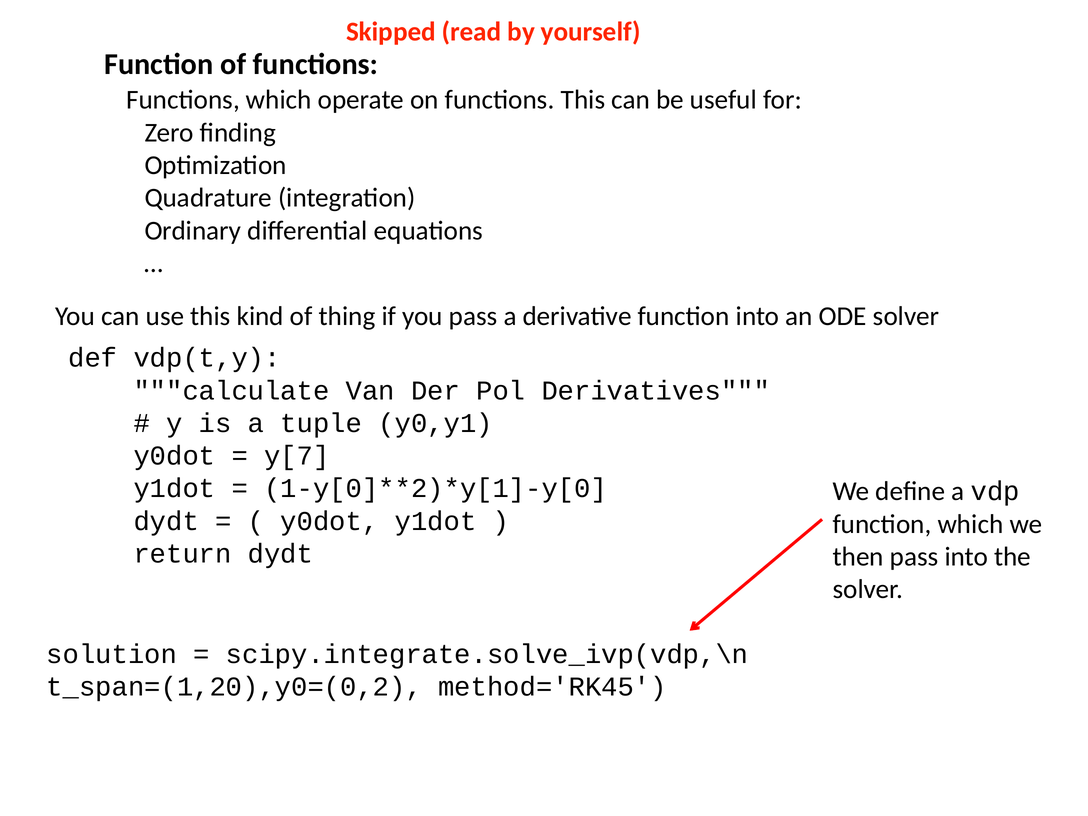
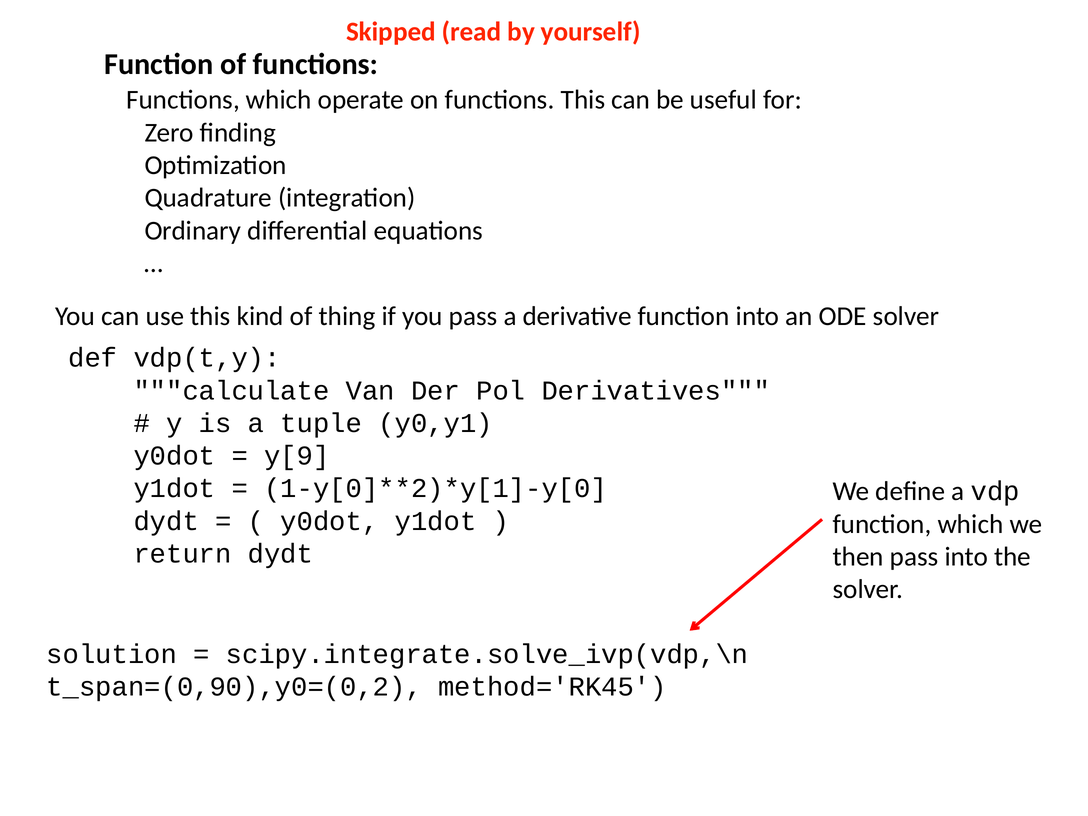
y[7: y[7 -> y[9 (297, 456)
t_span=(1,20),y0=(0,2: t_span=(1,20),y0=(0,2 -> t_span=(0,90),y0=(0,2 (234, 687)
